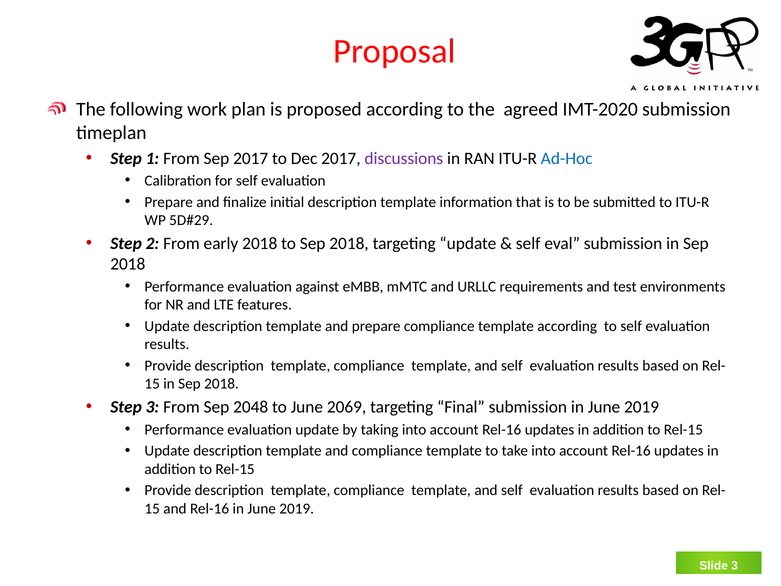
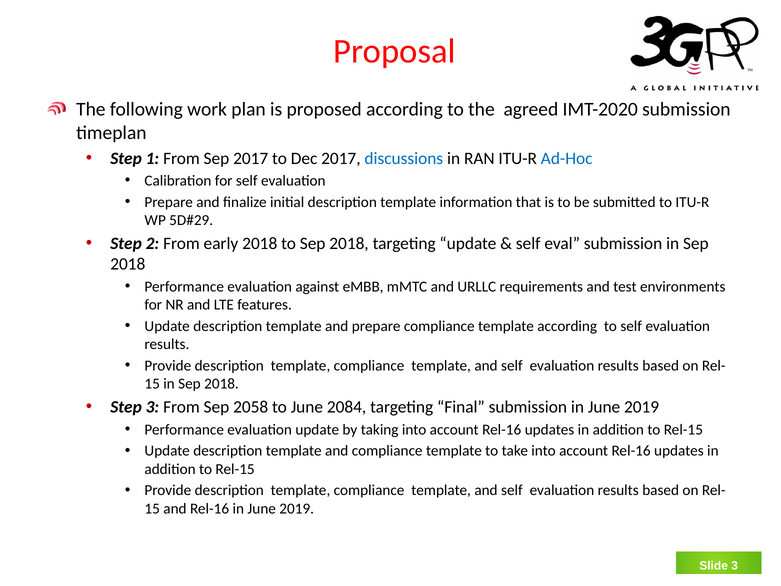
discussions colour: purple -> blue (404, 158)
2048: 2048 -> 2058 (251, 407)
2069: 2069 -> 2084 (347, 407)
